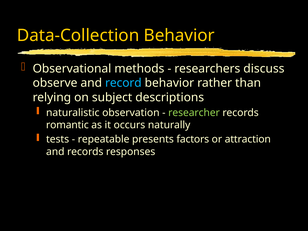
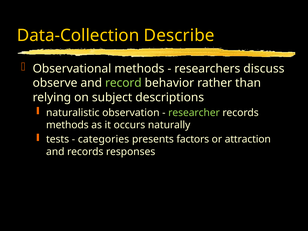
Data-Collection Behavior: Behavior -> Describe (179, 36)
record colour: light blue -> light green (123, 83)
romantic: romantic -> methods (67, 125)
repeatable: repeatable -> categories (104, 139)
